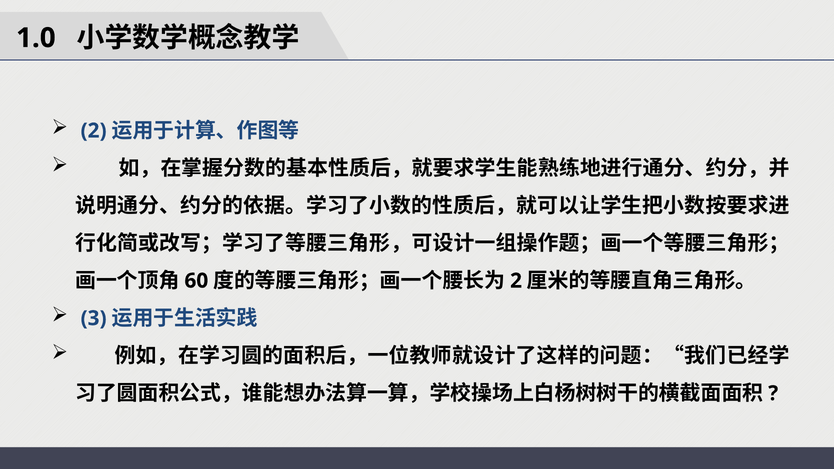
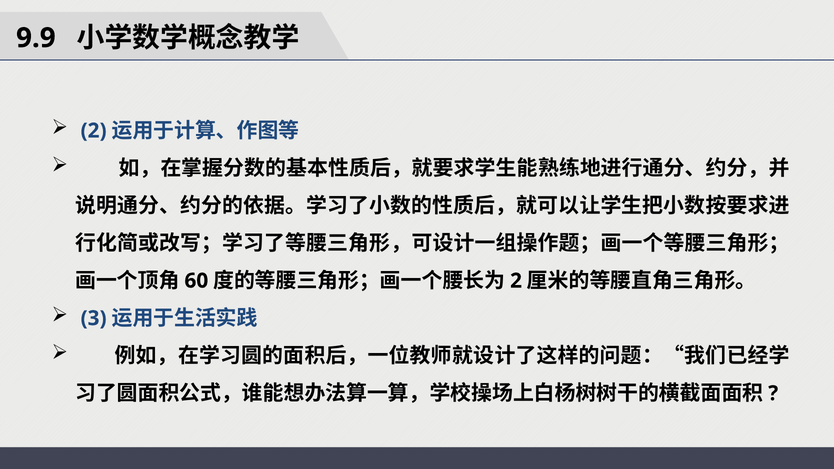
1.0: 1.0 -> 9.9 (36, 38)
